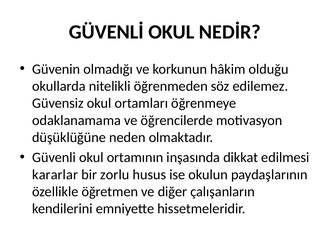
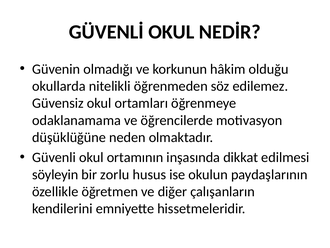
kararlar: kararlar -> söyleyin (55, 174)
